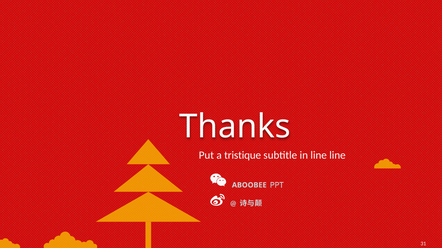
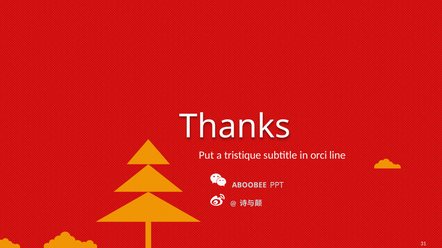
in line: line -> orci (319, 156)
